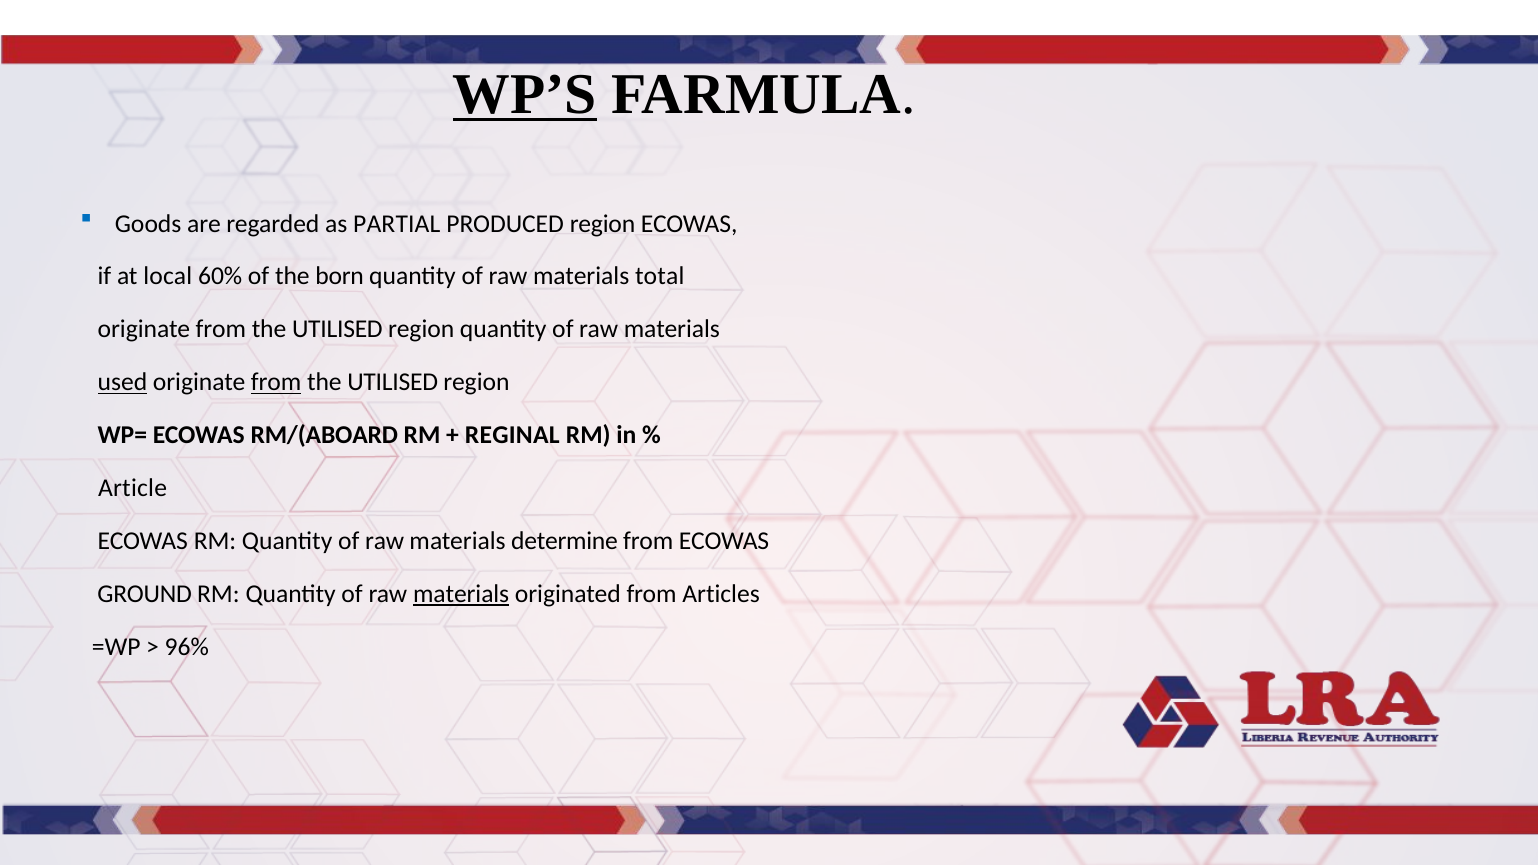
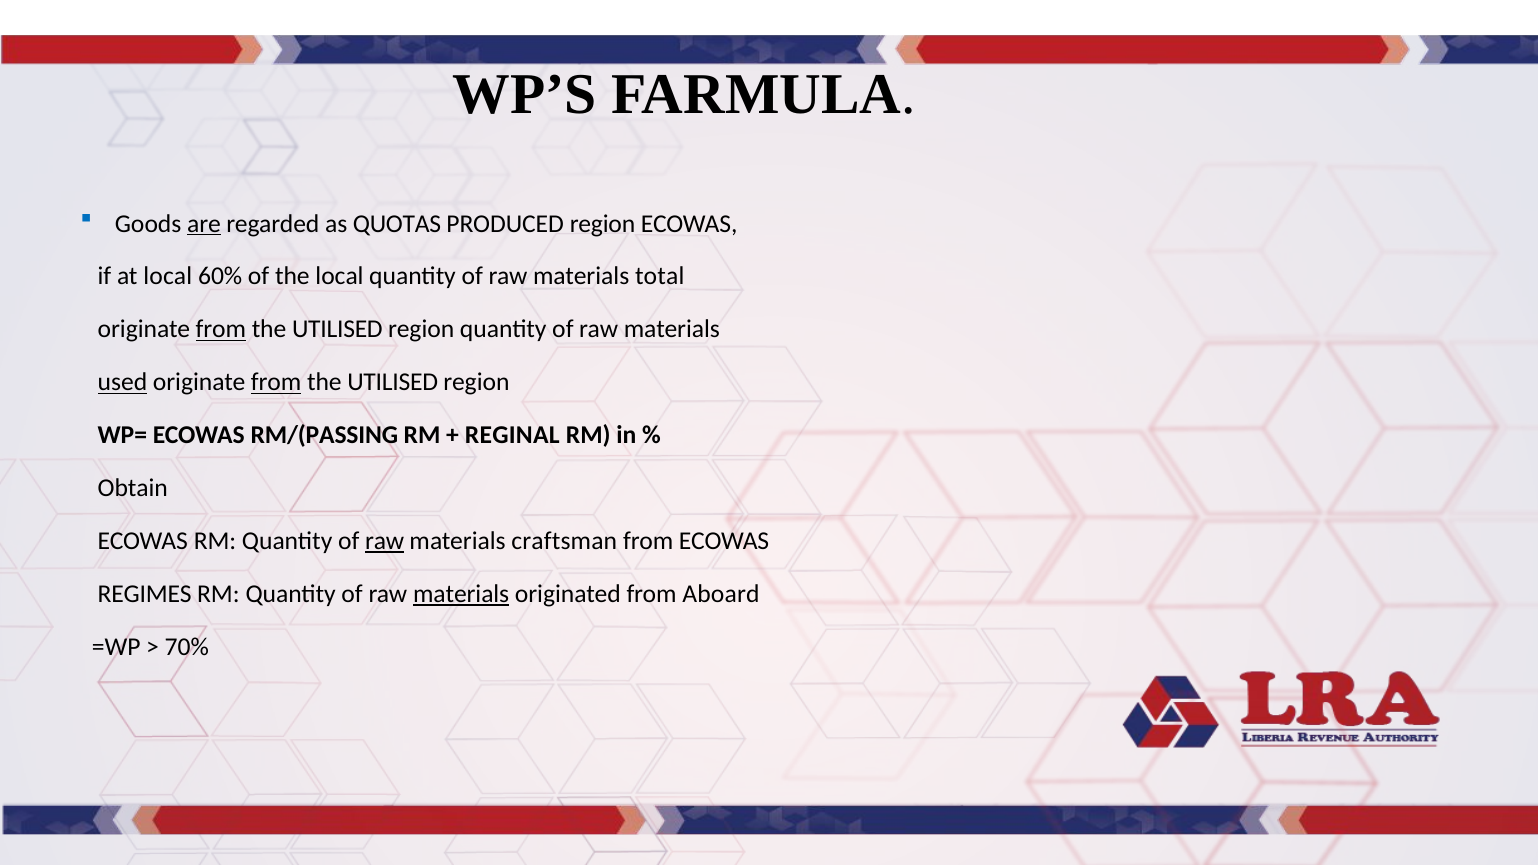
WP’S underline: present -> none (525, 95)
are underline: none -> present (204, 224)
PARTIAL: PARTIAL -> QUOTAS (397, 224)
the born: born -> local (340, 277)
from underline: none -> present (221, 329)
RM/(ABOARD: RM/(ABOARD -> RM/(PASSING (324, 435)
Article: Article -> Obtain (133, 488)
raw underline: none -> present (385, 541)
determine: determine -> craftsman (564, 541)
GROUND: GROUND -> REGIMES (145, 594)
Articles: Articles -> Aboard (721, 594)
96%: 96% -> 70% (187, 647)
